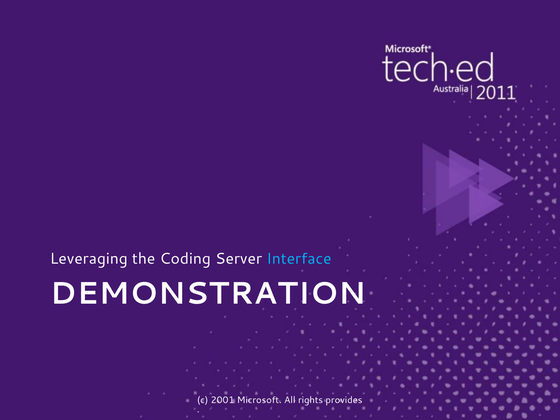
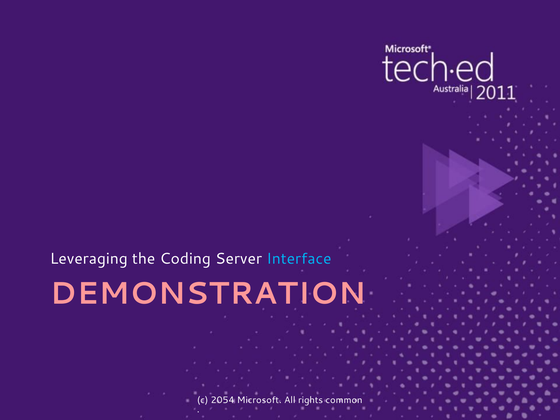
DEMONSTRATION colour: white -> pink (208, 294)
2001: 2001 -> 2054 (223, 400)
provides: provides -> common (344, 400)
